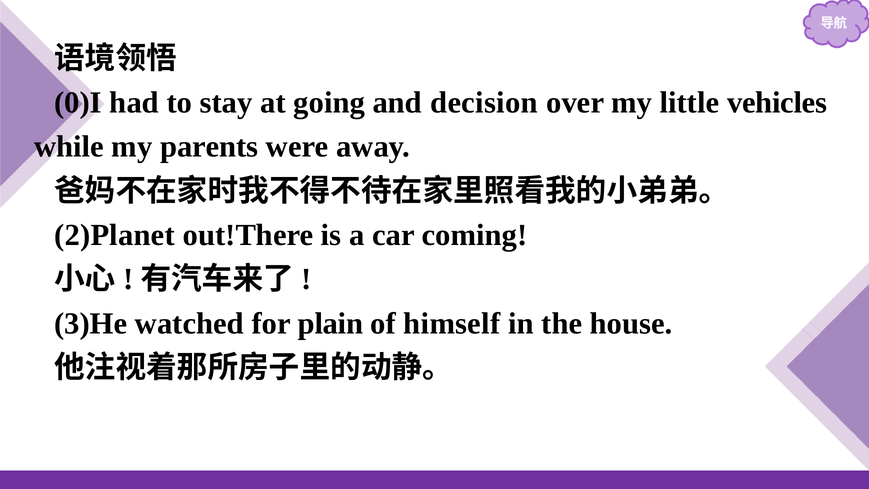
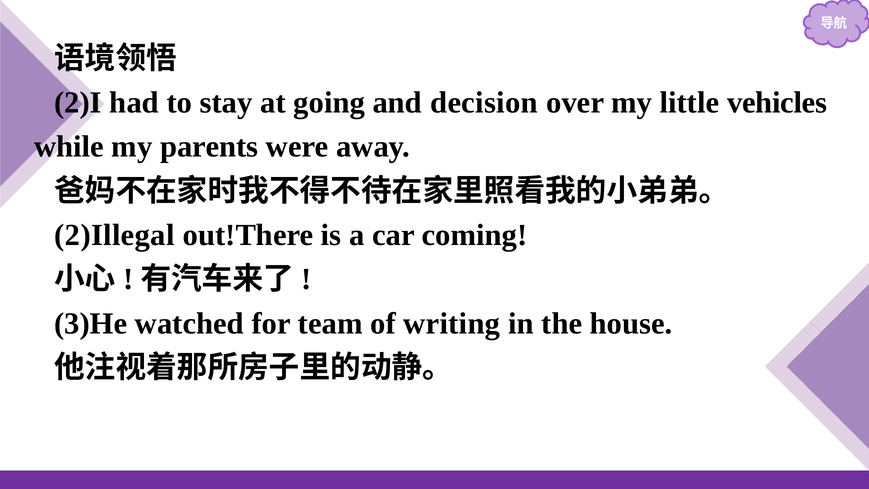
0)I: 0)I -> 2)I (78, 103)
2)Planet: 2)Planet -> 2)Illegal (115, 235)
plain: plain -> team (330, 323)
himself: himself -> writing (452, 323)
